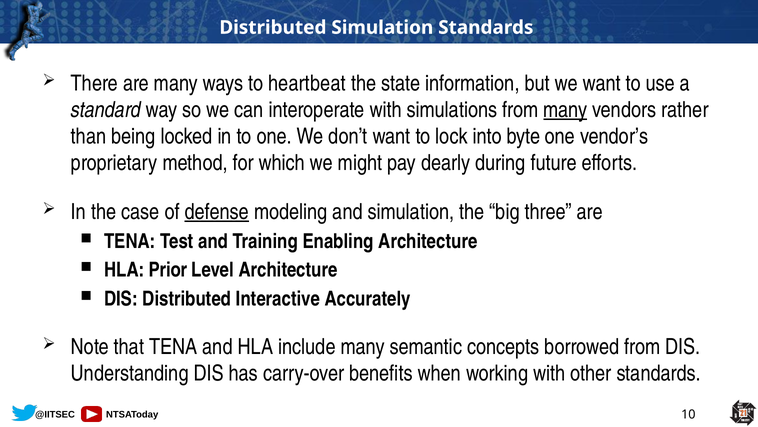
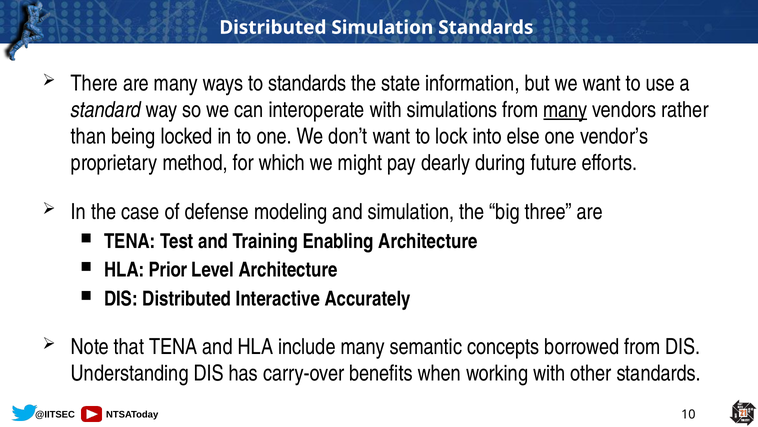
to heartbeat: heartbeat -> standards (307, 83)
byte: byte -> else (523, 136)
defense underline: present -> none (217, 211)
